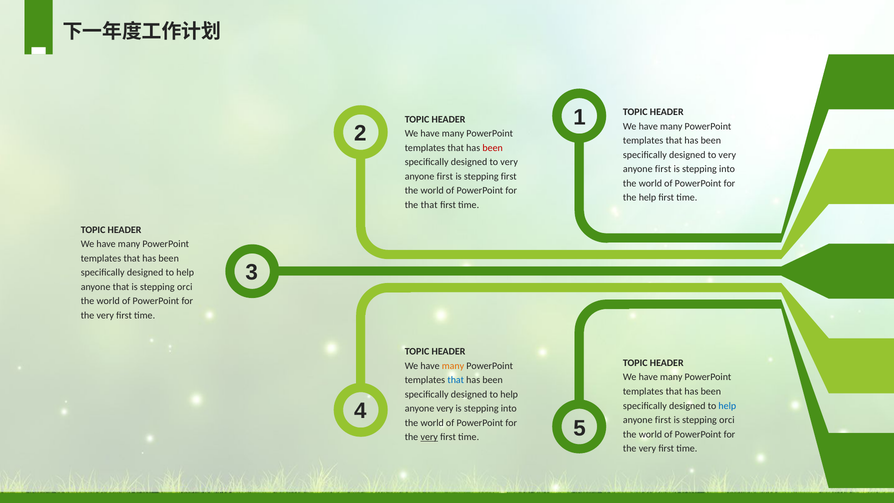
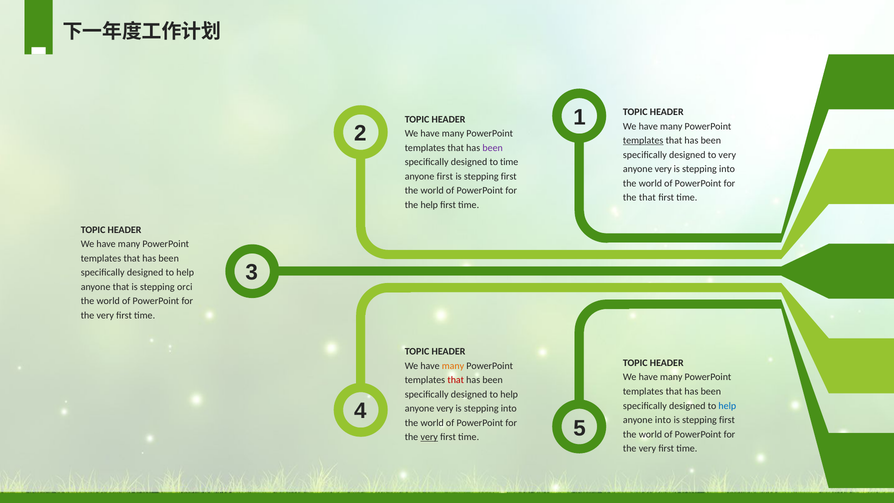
templates underline: none -> present (643, 141)
been colour: red -> purple (493, 148)
very: very -> time (509, 162)
first: first -> very (663, 169)
the help: help -> that (647, 198)
the that: that -> help (429, 205)
that colour: blue -> red (456, 380)
first: first -> into (663, 420)
orci: orci -> first (727, 420)
